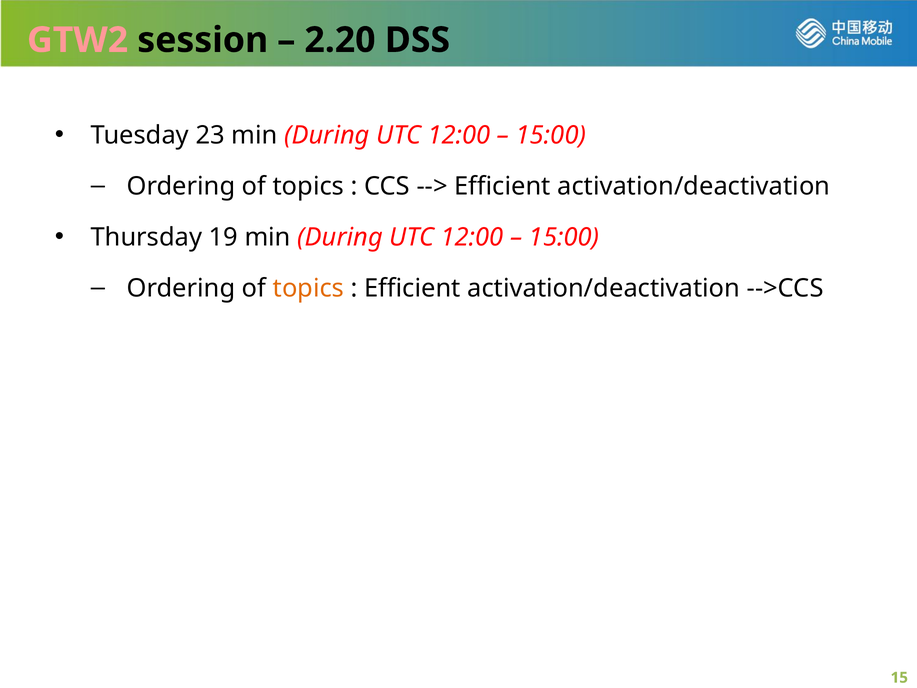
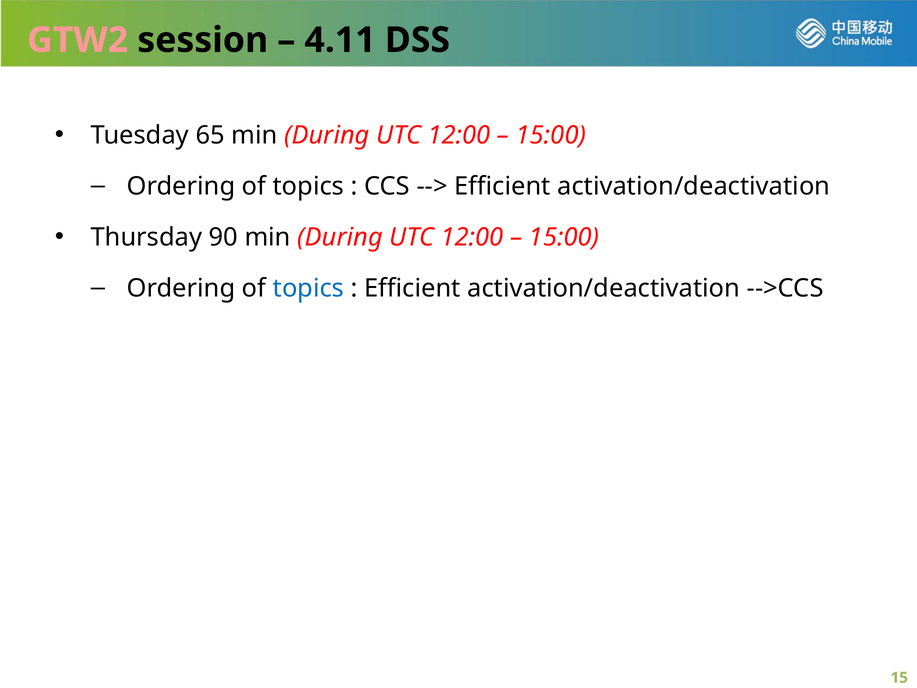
2.20: 2.20 -> 4.11 (340, 40)
23: 23 -> 65 (210, 135)
19: 19 -> 90 (223, 237)
topics colour: orange -> blue (308, 288)
